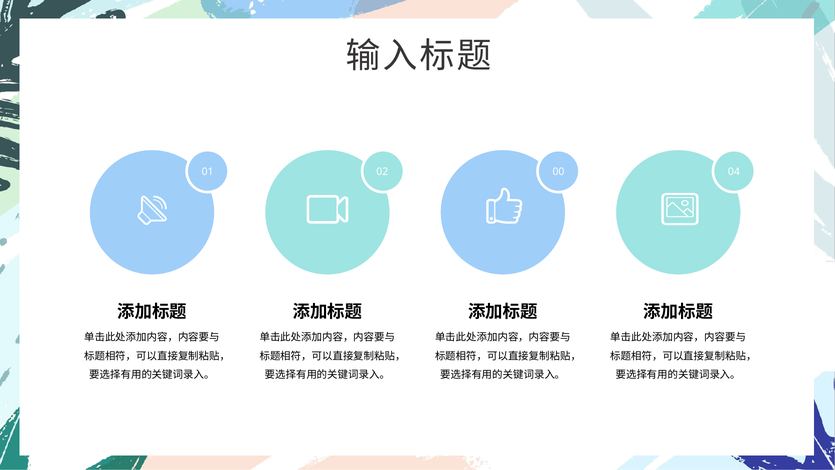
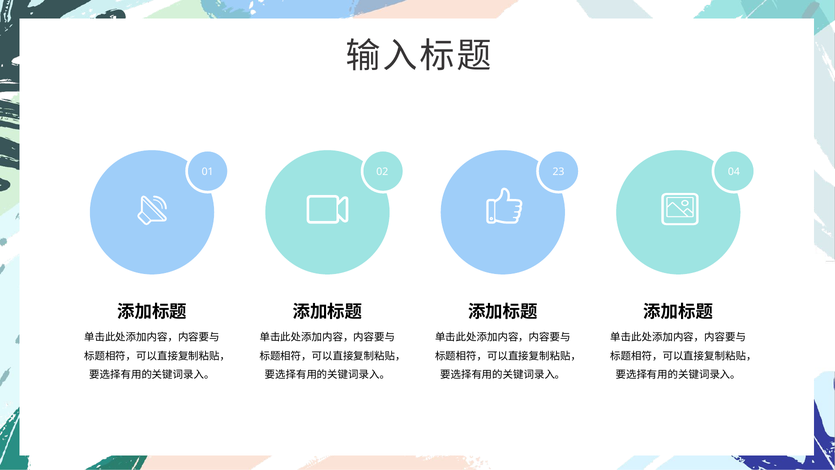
00: 00 -> 23 (559, 172)
